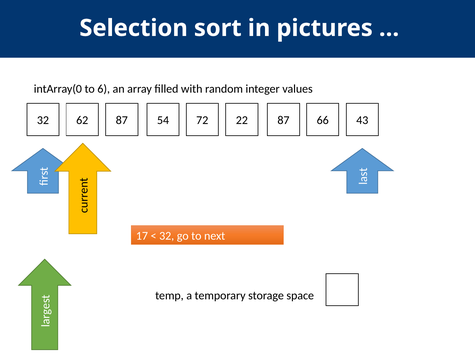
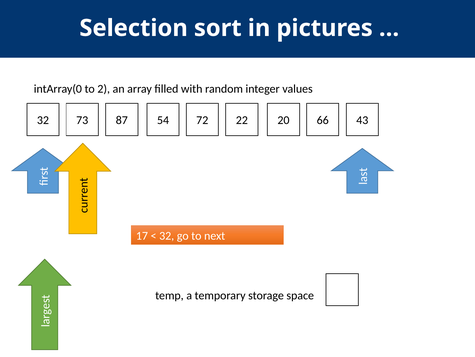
6: 6 -> 2 (104, 89)
62: 62 -> 73 (82, 120)
22 87: 87 -> 20 (283, 120)
